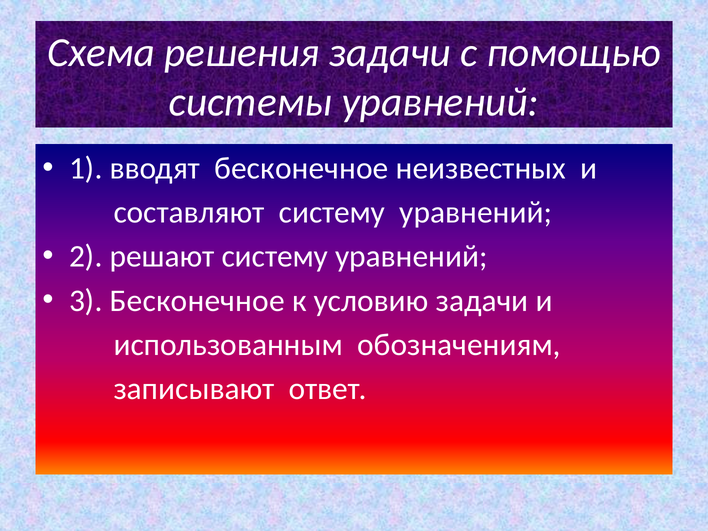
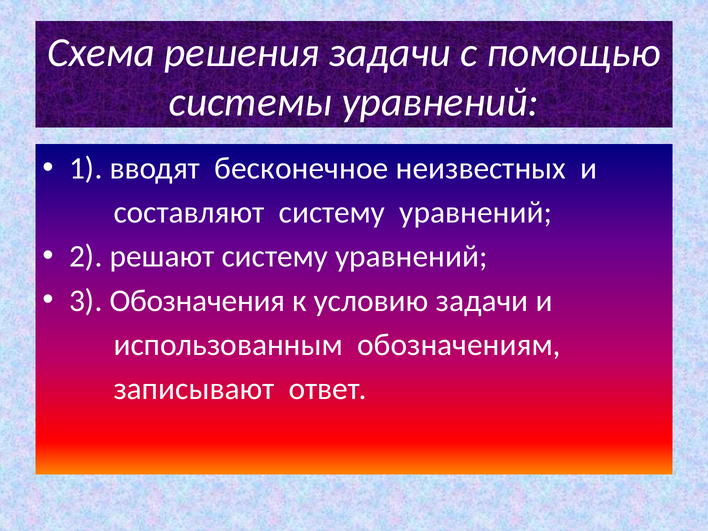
3 Бесконечное: Бесконечное -> Обозначения (197, 301)
